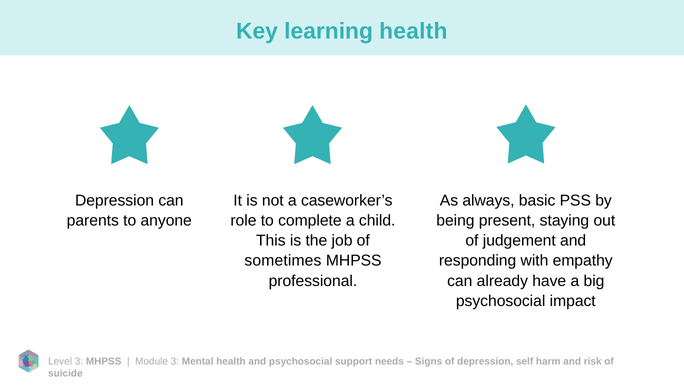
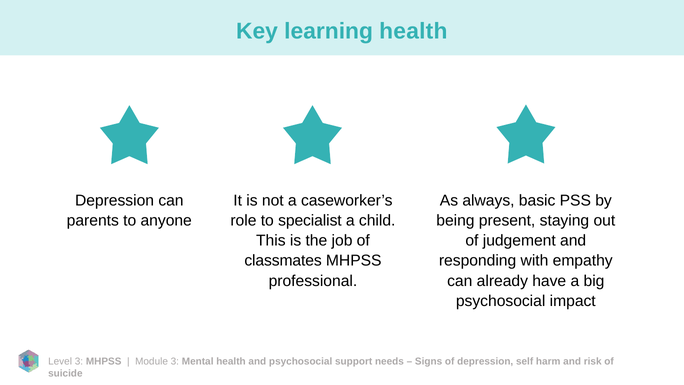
complete: complete -> specialist (310, 220)
sometimes: sometimes -> classmates (283, 261)
